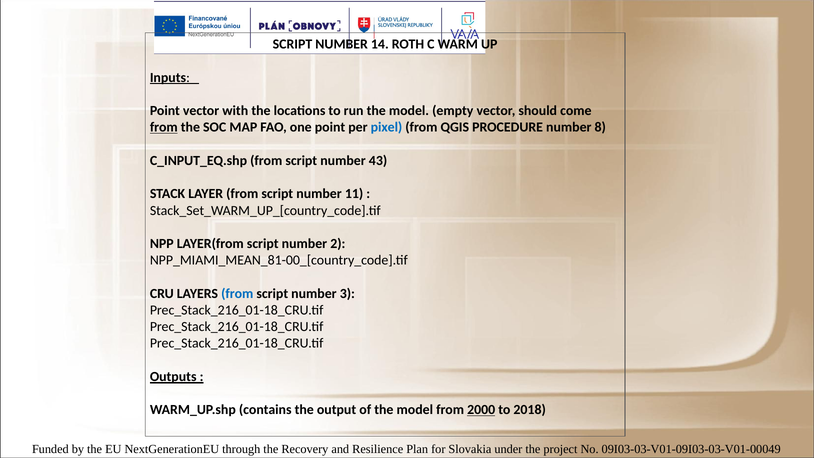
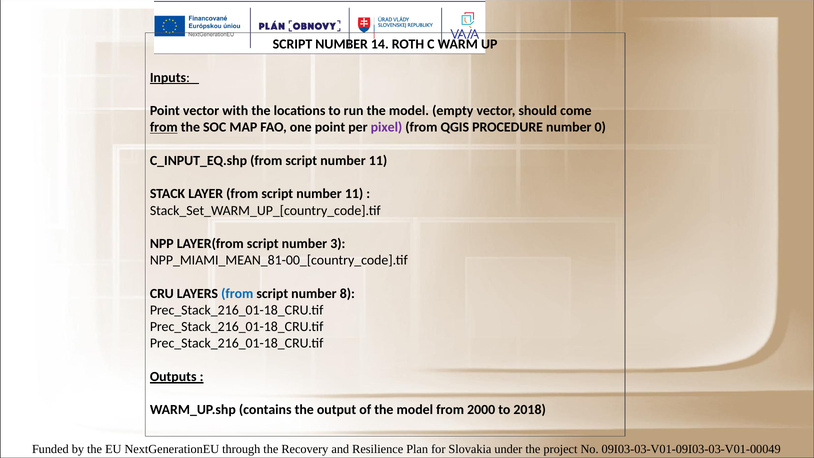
pixel colour: blue -> purple (387, 127)
8: 8 -> 0 (600, 127)
43: 43 -> 11 (378, 161)
2: 2 -> 3 (338, 244)
3: 3 -> 8 (347, 293)
2000 underline: present -> none (481, 410)
